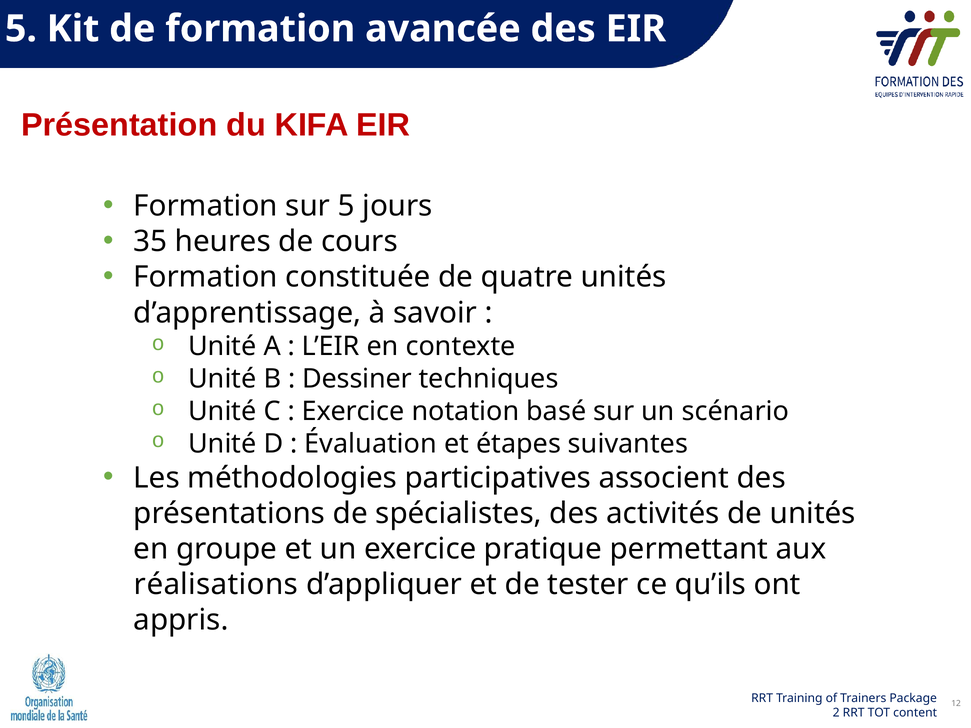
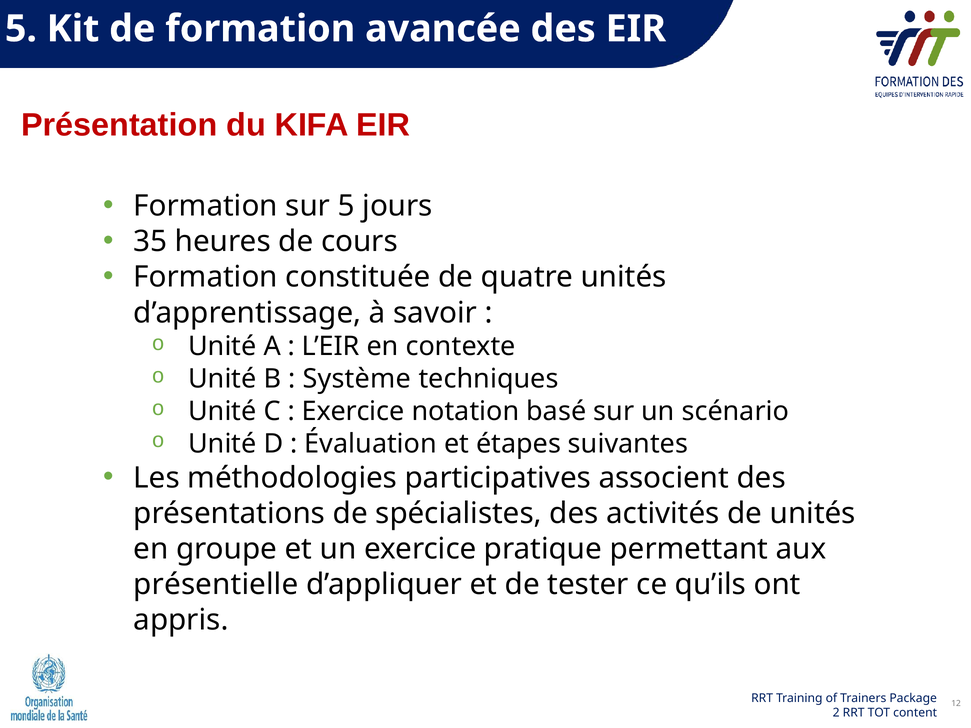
Dessiner: Dessiner -> Système (357, 379)
réalisations: réalisations -> présentielle (216, 585)
